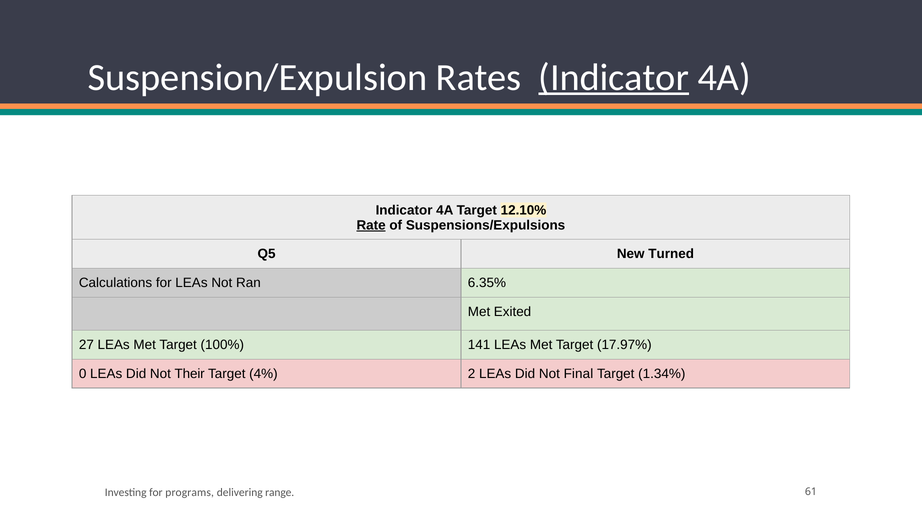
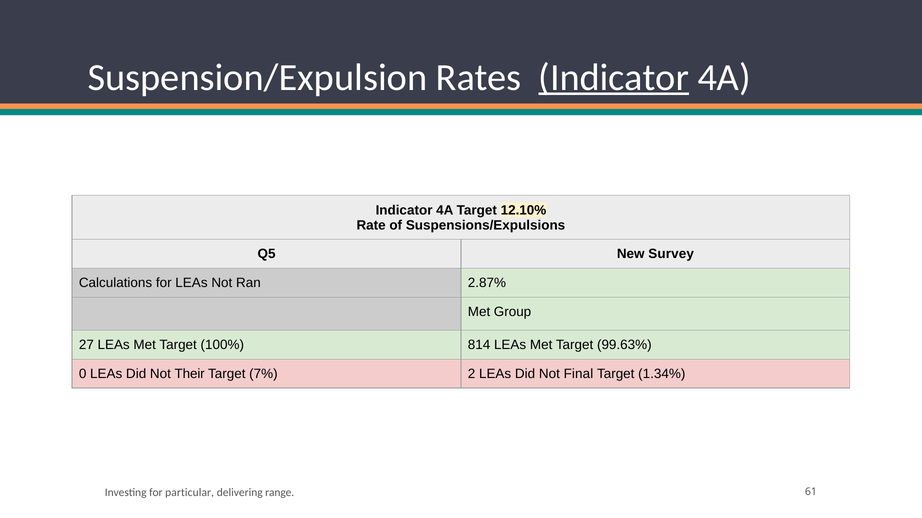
Rate underline: present -> none (371, 225)
Turned: Turned -> Survey (671, 254)
6.35%: 6.35% -> 2.87% (487, 283)
Exited: Exited -> Group (513, 312)
141: 141 -> 814 (479, 345)
17.97%: 17.97% -> 99.63% (624, 345)
4%: 4% -> 7% (263, 374)
programs: programs -> particular (190, 493)
